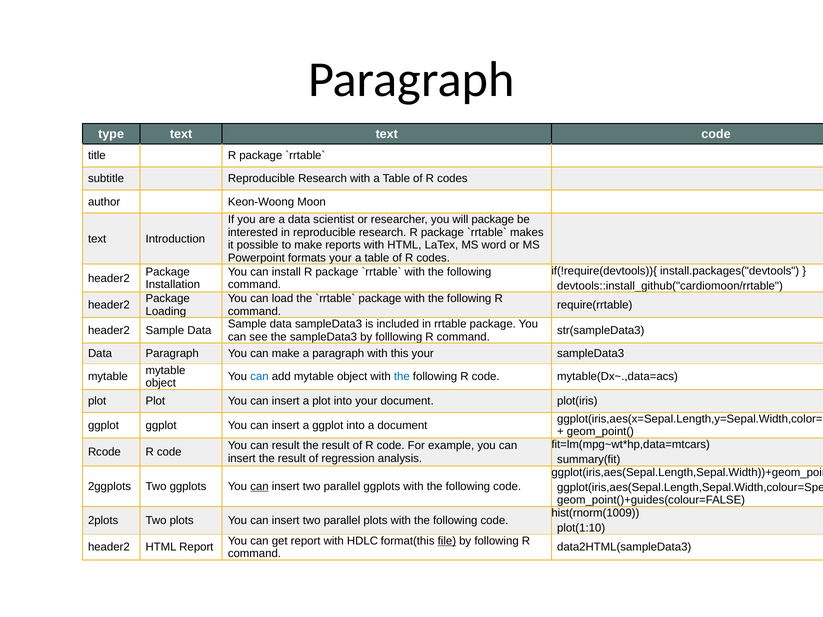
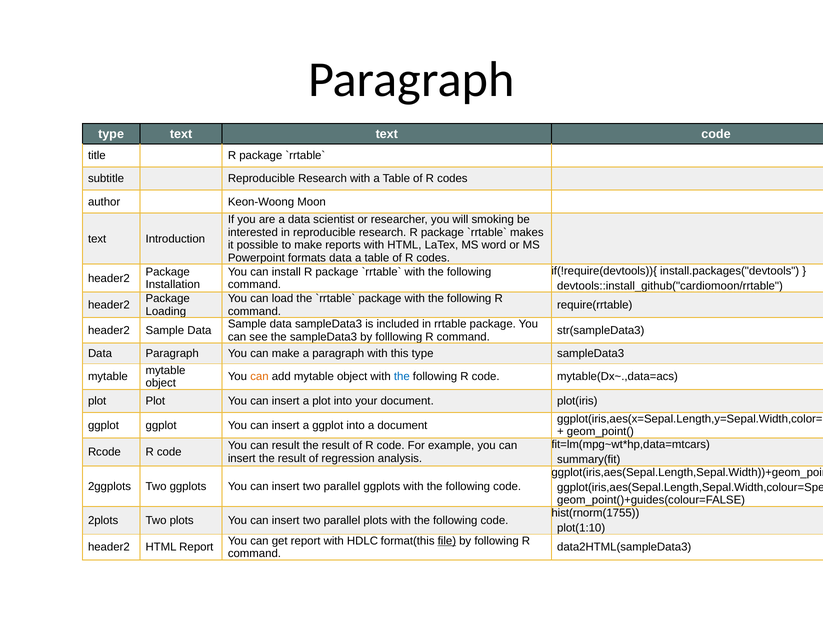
will package: package -> smoking (493, 220)
formats your: your -> data (340, 258)
this your: your -> type (423, 354)
can colour: blue -> orange (259, 377)
can underline: present -> none (259, 486)
hist(rnorm(1009: hist(rnorm(1009 -> hist(rnorm(1755 (595, 513)
